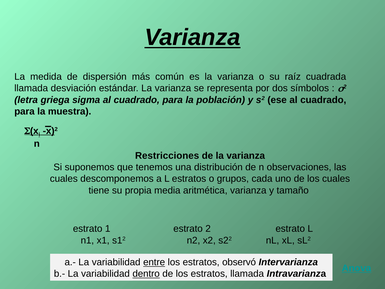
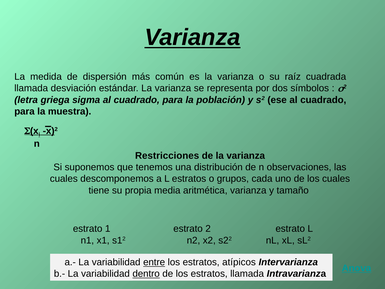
observó: observó -> atípicos (239, 262)
